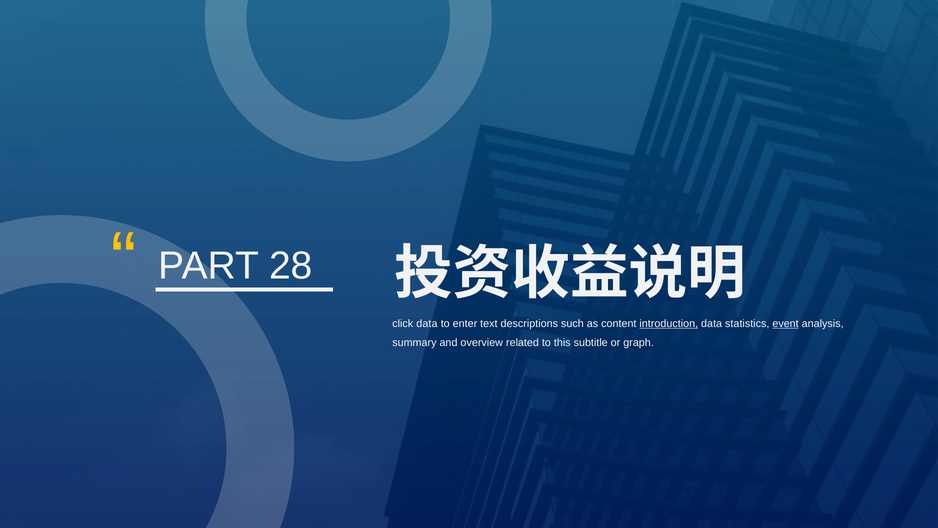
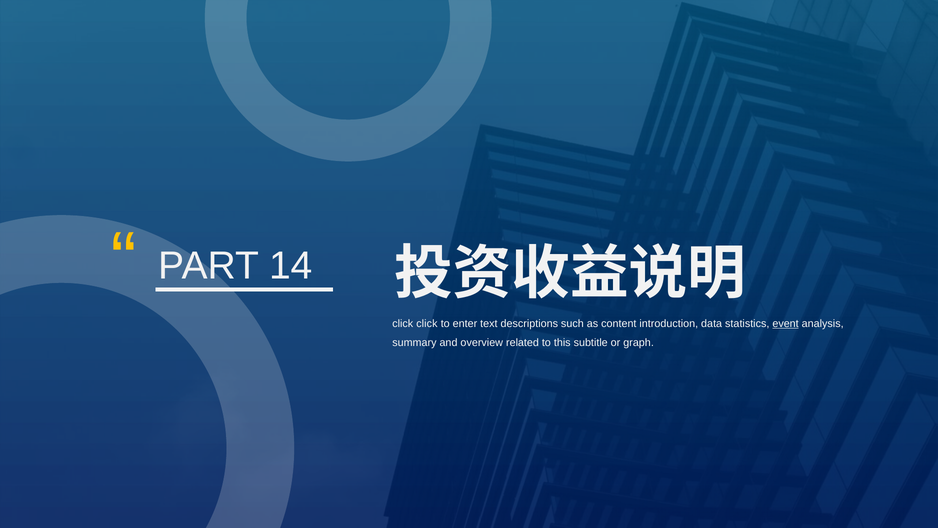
28: 28 -> 14 (291, 266)
click data: data -> click (427, 323)
introduction underline: present -> none (669, 323)
